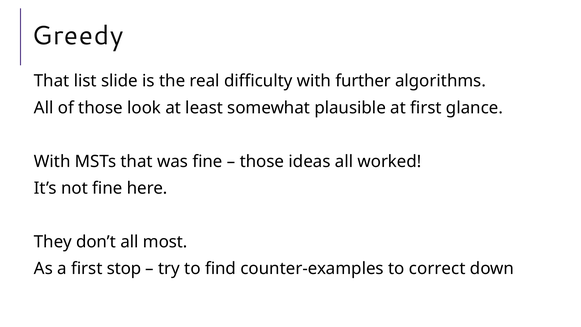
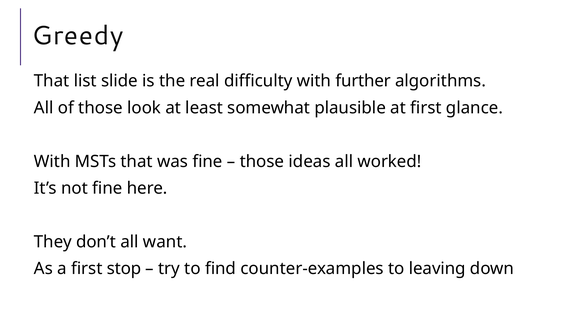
most: most -> want (165, 242)
correct: correct -> leaving (437, 268)
